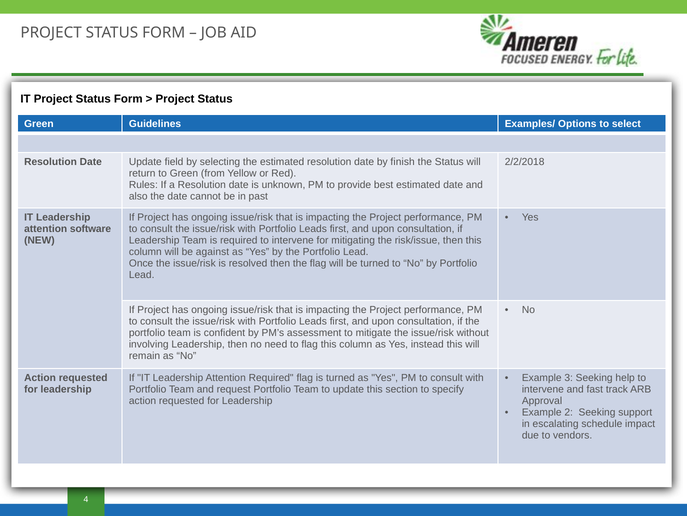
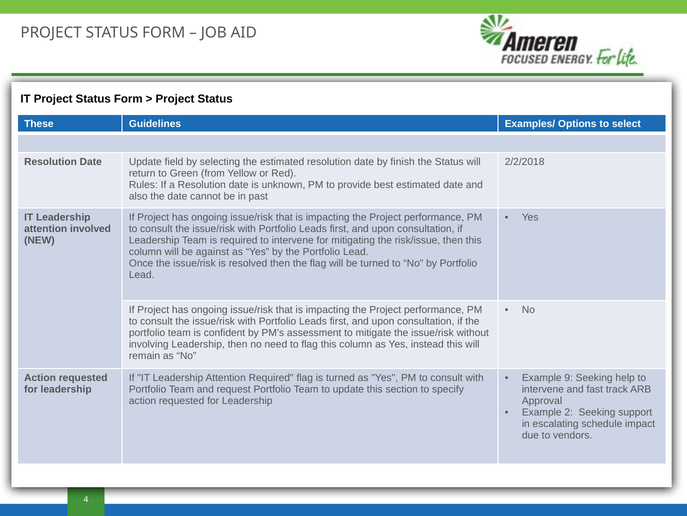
Green: Green -> These (39, 124)
software: software -> involved (90, 229)
3: 3 -> 9 (569, 377)
